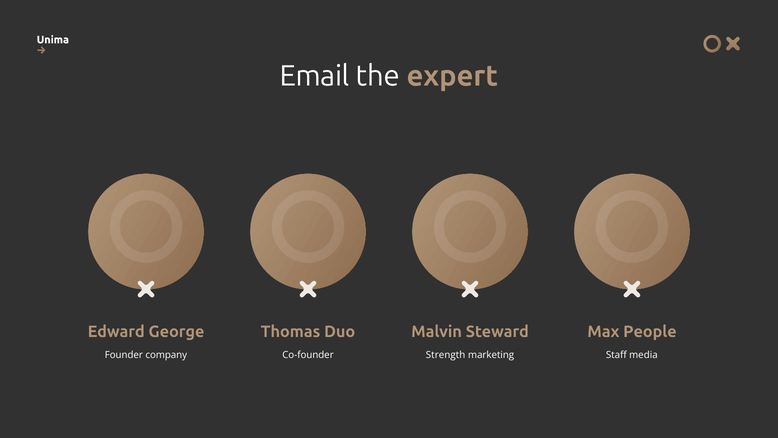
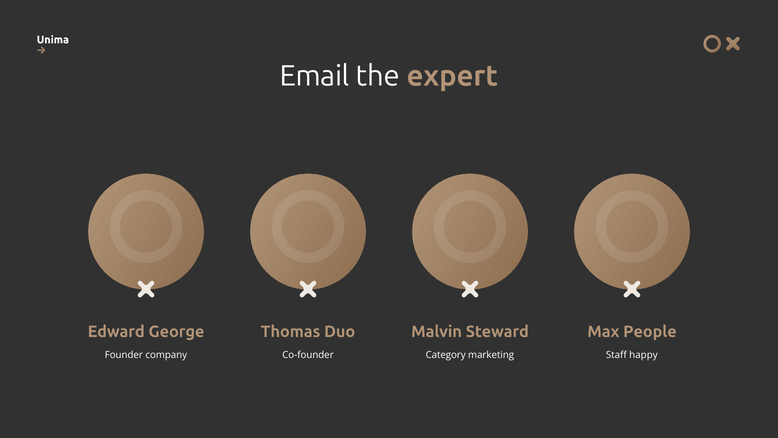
Strength: Strength -> Category (446, 355)
media: media -> happy (643, 355)
